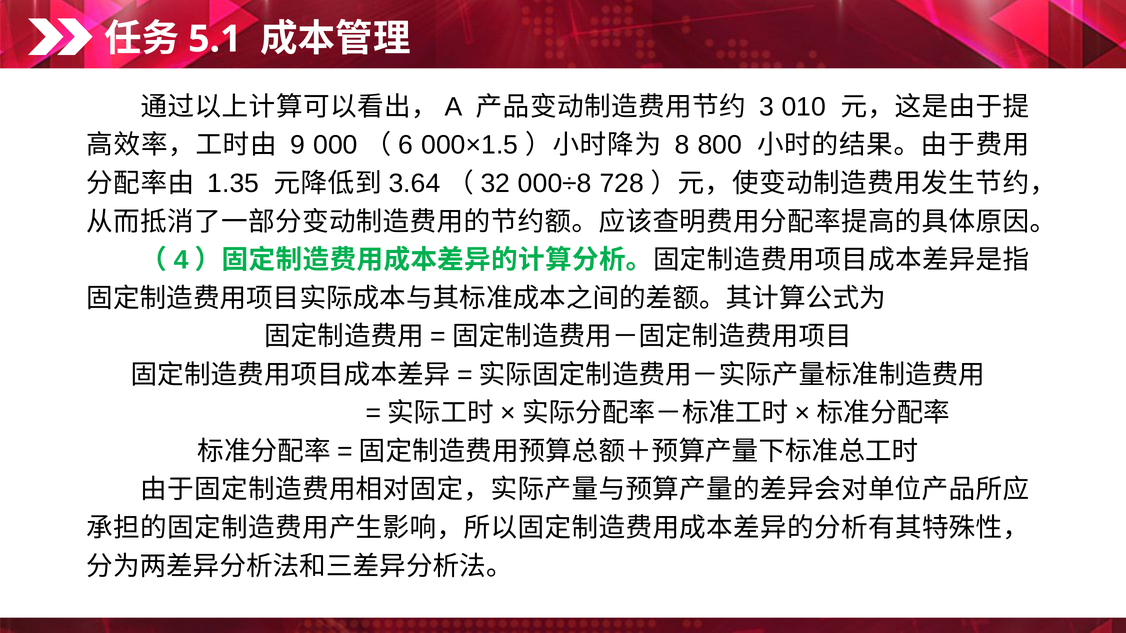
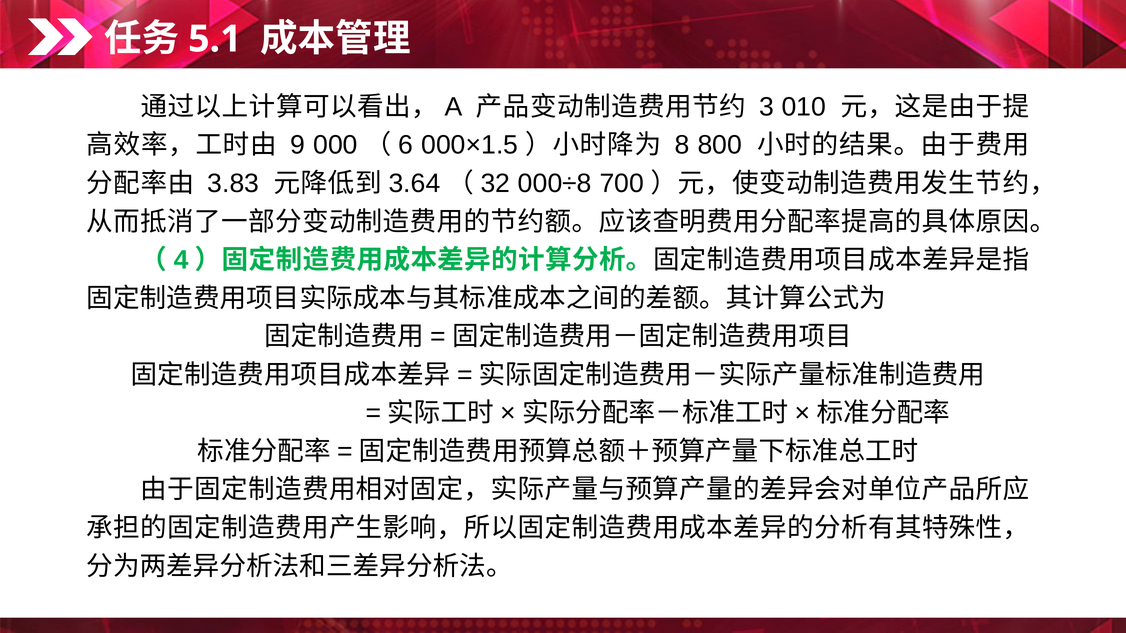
1.35: 1.35 -> 3.83 (233, 184)
728: 728 -> 700 (622, 184)
